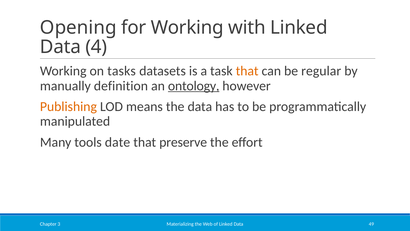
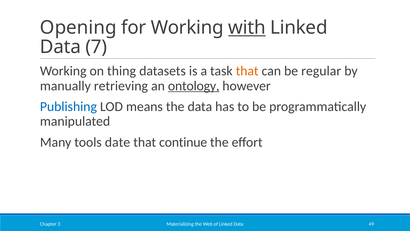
with underline: none -> present (247, 28)
4: 4 -> 7 (96, 47)
tasks: tasks -> thing (122, 71)
definition: definition -> retrieving (121, 86)
Publishing colour: orange -> blue (68, 106)
preserve: preserve -> continue (183, 142)
